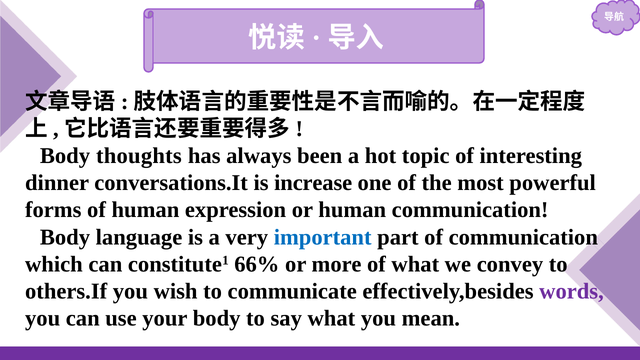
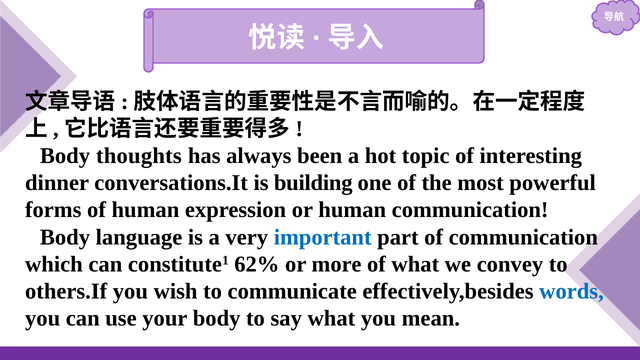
increase: increase -> building (313, 183)
66%: 66% -> 62% (257, 264)
words colour: purple -> blue (571, 291)
